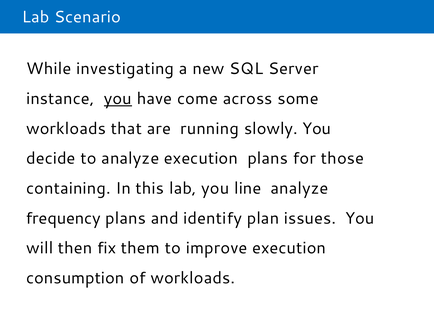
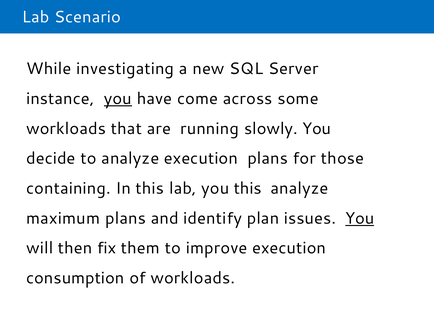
you line: line -> this (248, 188)
frequency: frequency -> maximum (63, 218)
You underline: none -> present (360, 218)
